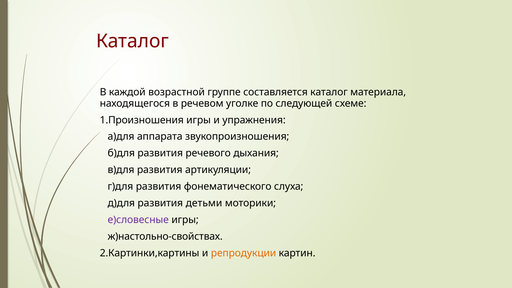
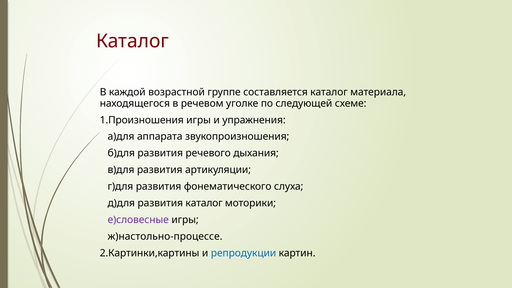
развития детьми: детьми -> каталог (204, 203)
ж)настольно-свойствах: ж)настольно-свойствах -> ж)настольно-процессе (165, 237)
репродукции colour: orange -> blue (244, 253)
